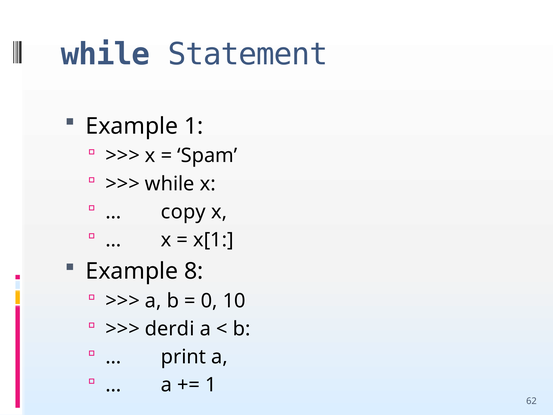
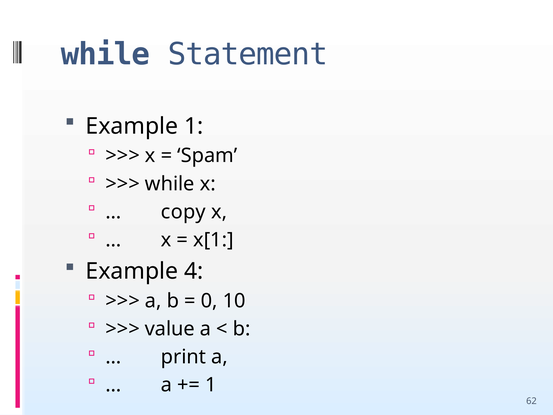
8: 8 -> 4 (194, 271)
derdi: derdi -> value (170, 329)
